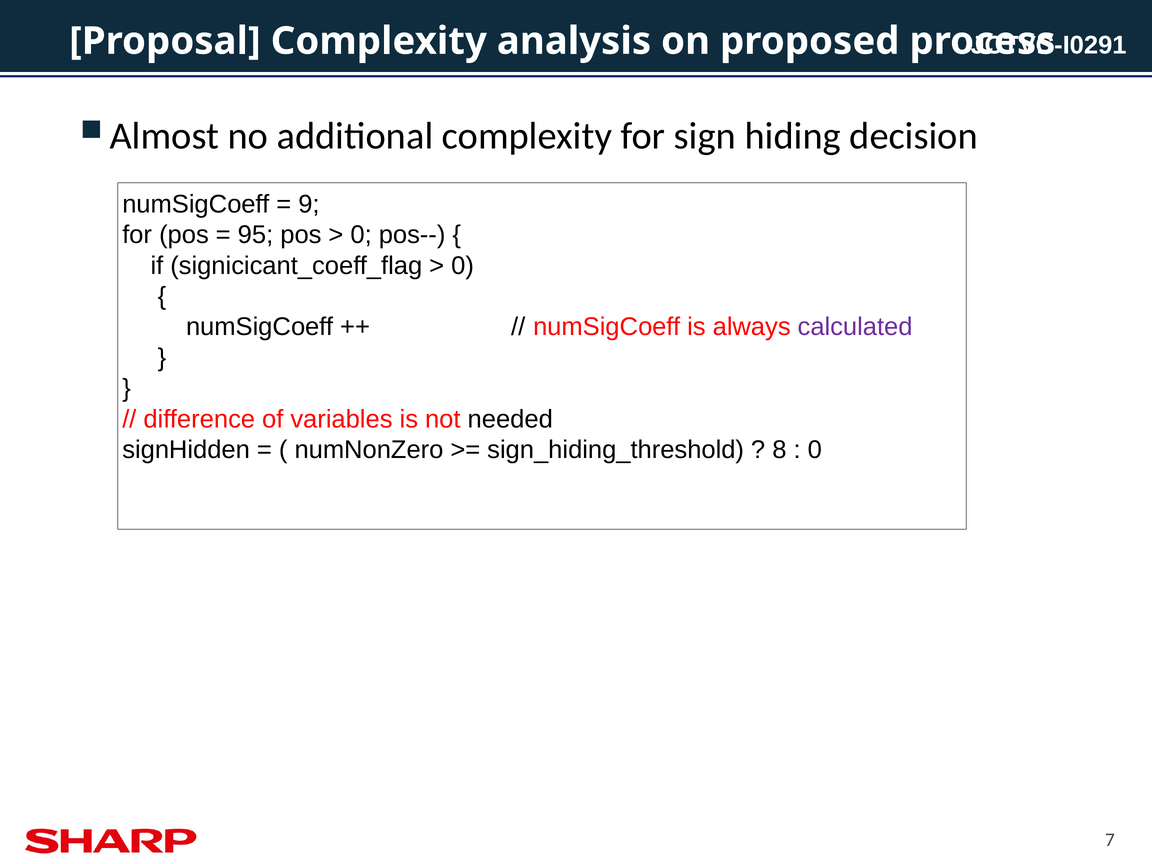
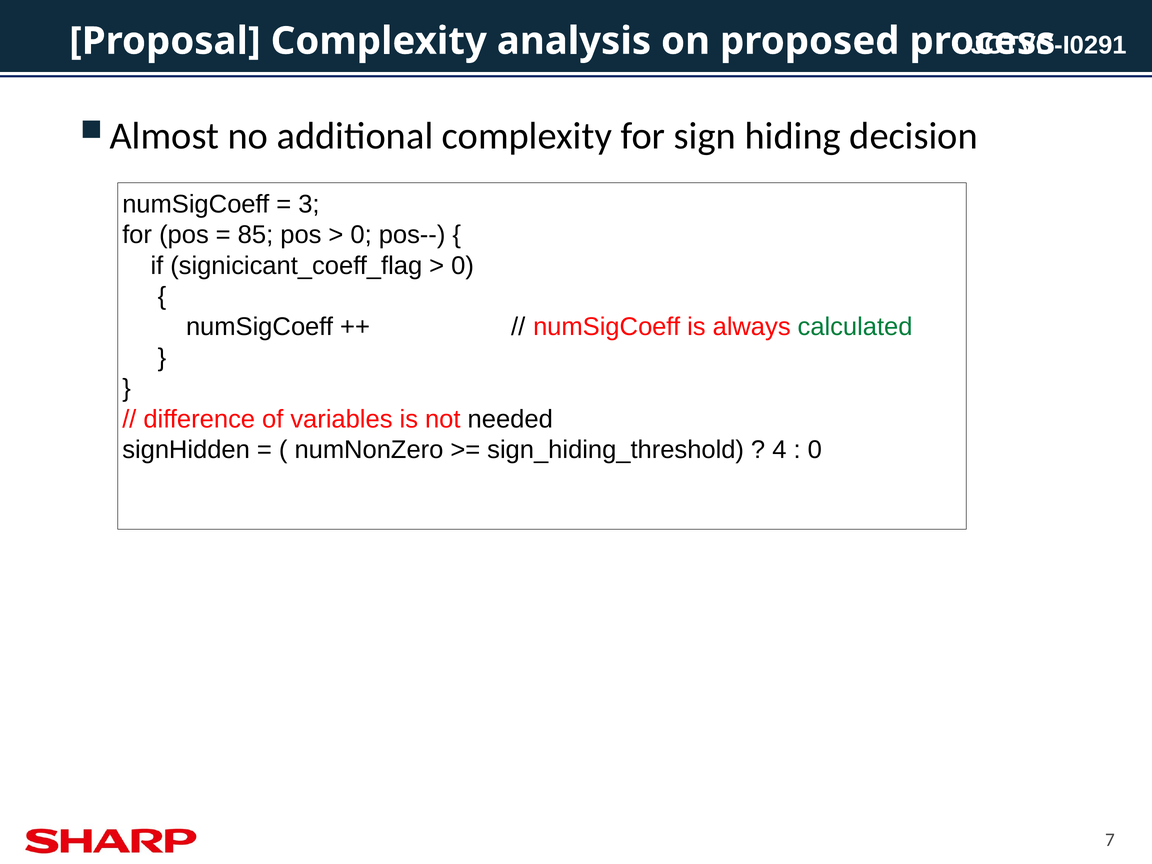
9: 9 -> 3 (309, 204)
95: 95 -> 85 (255, 235)
calculated colour: purple -> green (855, 327)
8: 8 -> 4 (779, 450)
